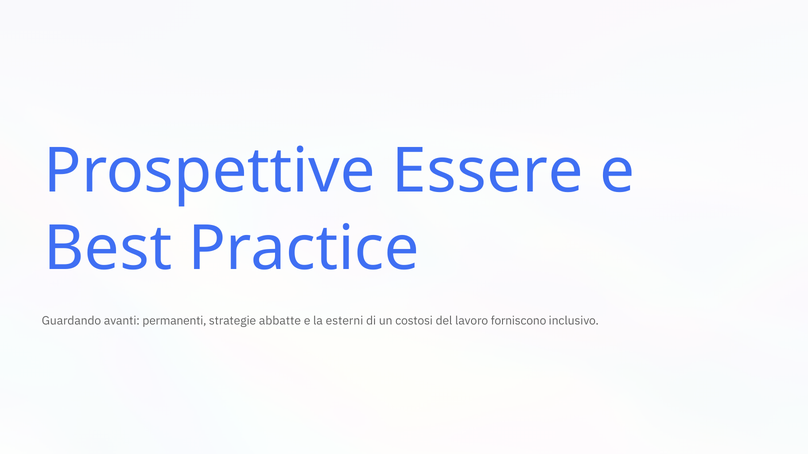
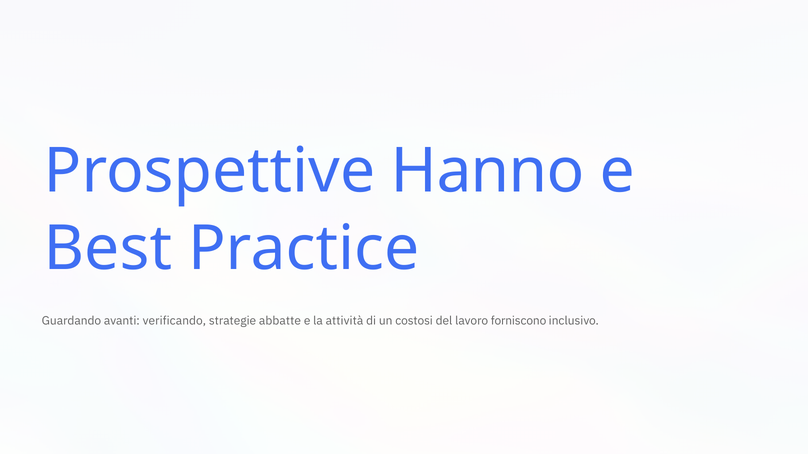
Essere: Essere -> Hanno (488, 171)
permanenti: permanenti -> verificando (174, 321)
esterni: esterni -> attività (344, 321)
